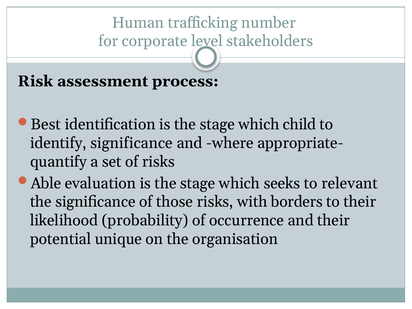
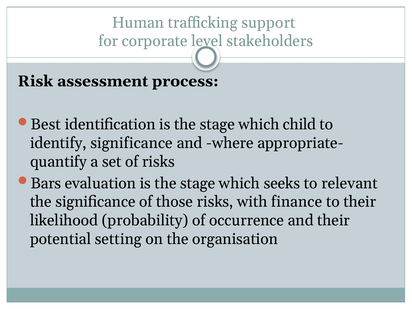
number: number -> support (268, 23)
Able: Able -> Bars (46, 183)
borders: borders -> finance (297, 202)
unique: unique -> setting (118, 239)
